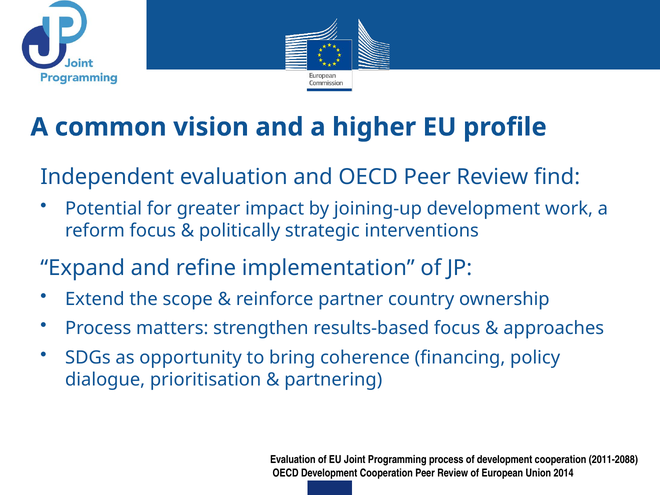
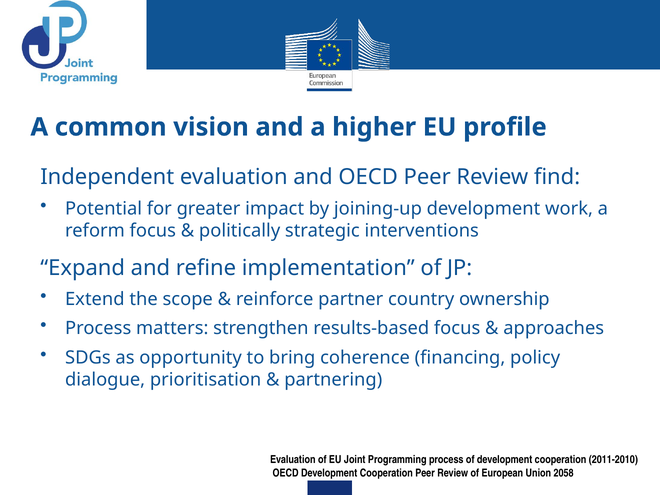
2011-2088: 2011-2088 -> 2011-2010 (613, 460)
2014: 2014 -> 2058 (564, 473)
